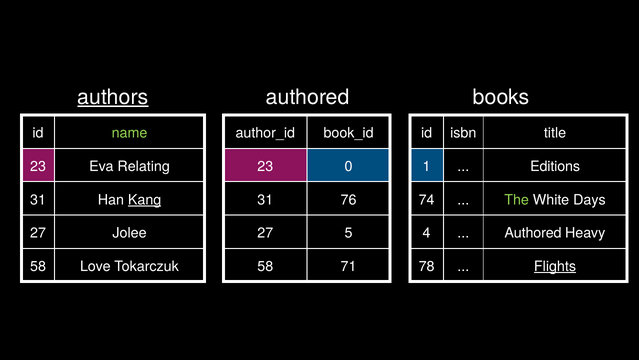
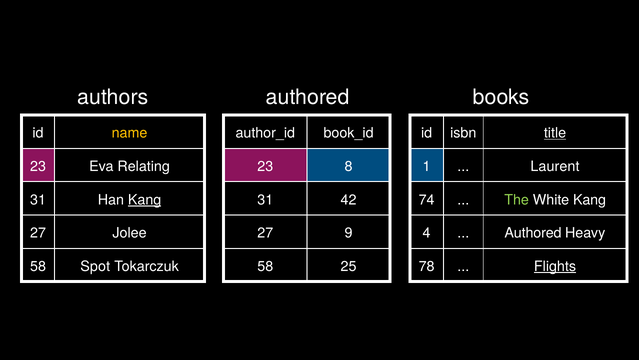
authors underline: present -> none (113, 97)
name colour: light green -> yellow (130, 133)
title underline: none -> present (555, 133)
0: 0 -> 8 (349, 166)
Editions: Editions -> Laurent (555, 166)
76: 76 -> 42 (349, 199)
White Days: Days -> Kang (590, 199)
5: 5 -> 9 (349, 233)
Love: Love -> Spot (95, 266)
71: 71 -> 25 (349, 266)
